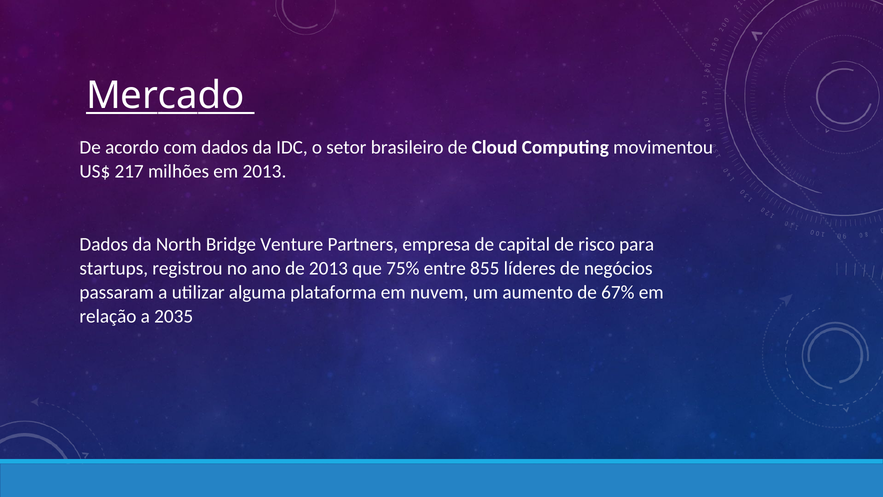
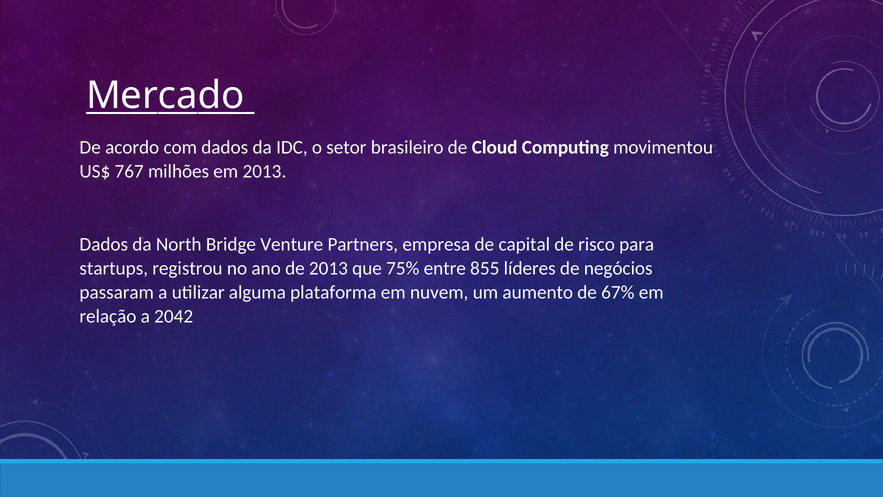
217: 217 -> 767 (129, 171)
2035: 2035 -> 2042 (174, 316)
